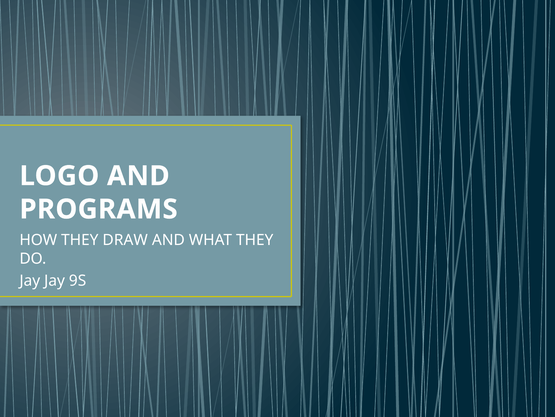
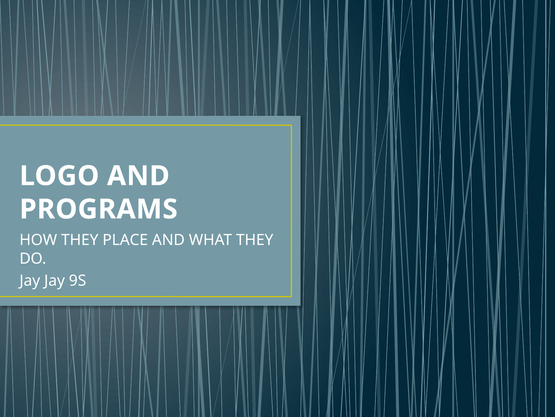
DRAW: DRAW -> PLACE (125, 240)
